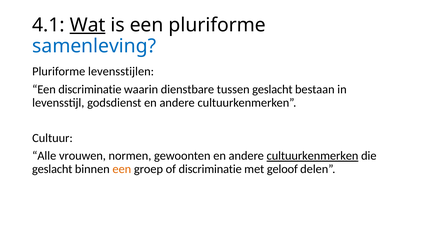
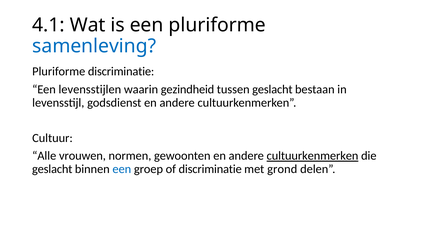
Wat underline: present -> none (88, 25)
Pluriforme levensstijlen: levensstijlen -> discriminatie (121, 72)
Een discriminatie: discriminatie -> levensstijlen (90, 89)
dienstbare: dienstbare -> gezindheid (188, 89)
een colour: orange -> blue (122, 169)
geloof: geloof -> grond (282, 169)
